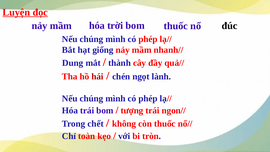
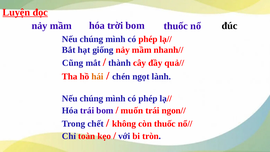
Dung: Dung -> Cũng (73, 63)
hái colour: red -> orange (97, 76)
tượng: tượng -> muốn (132, 110)
